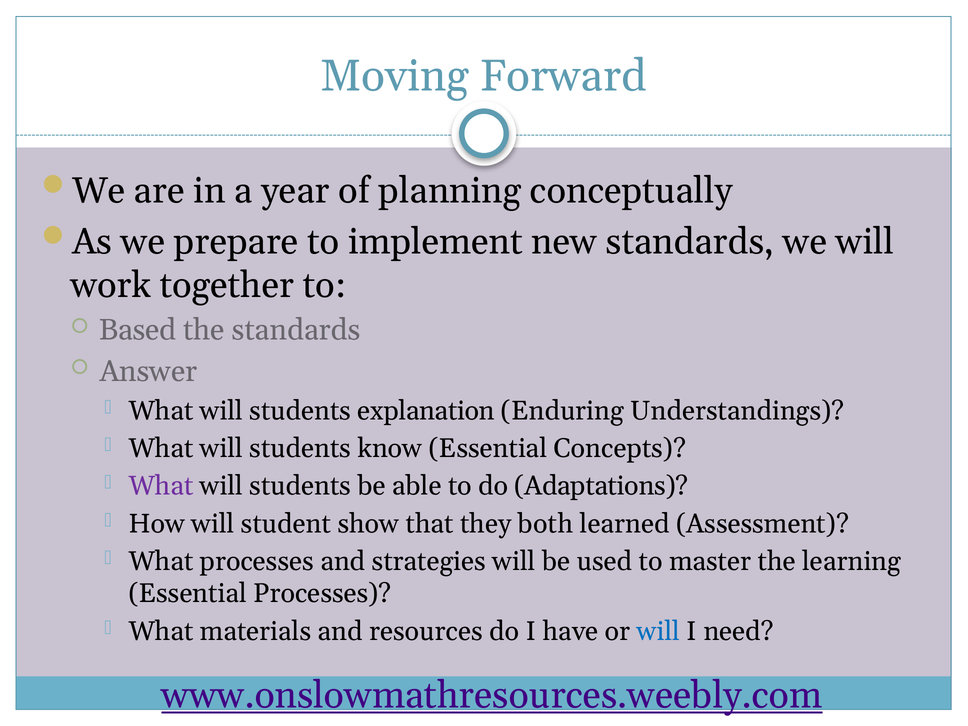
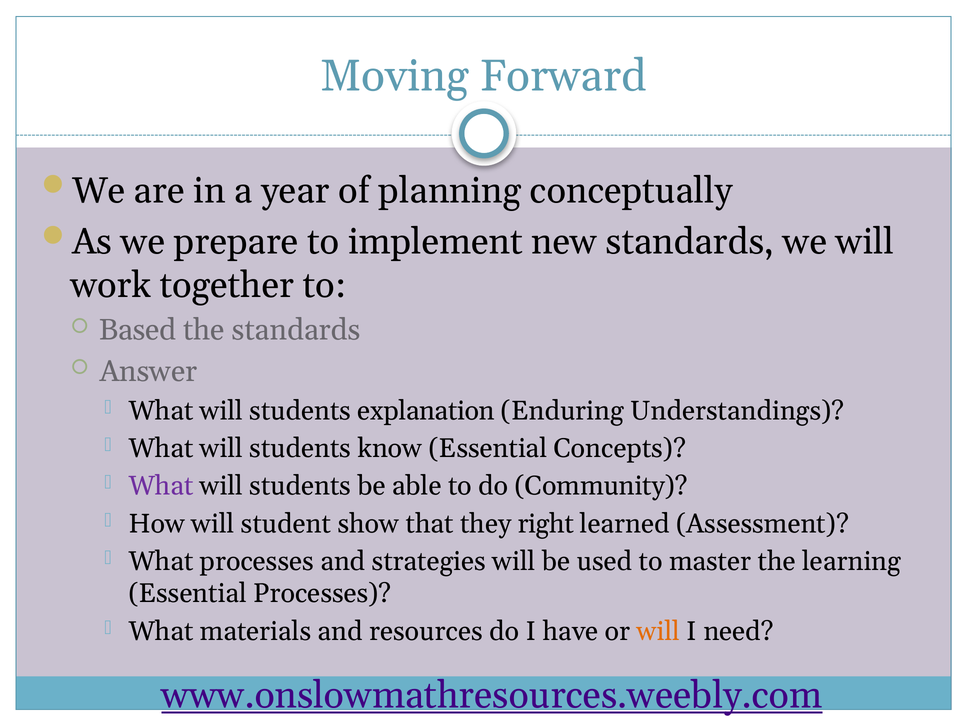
Adaptations: Adaptations -> Community (601, 486)
both: both -> right (546, 524)
will colour: blue -> orange (658, 631)
